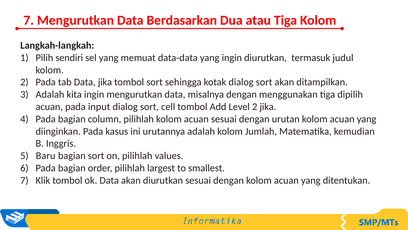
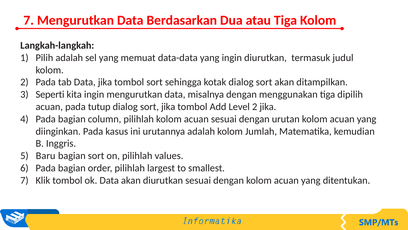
Pilih sendiri: sendiri -> adalah (69, 58)
Adalah: Adalah -> Seperti (50, 94)
input: input -> tutup (99, 107)
sort cell: cell -> jika (168, 107)
